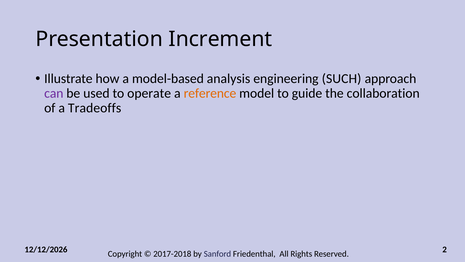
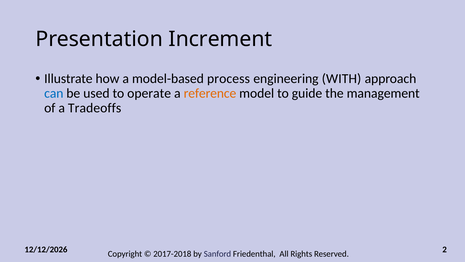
analysis: analysis -> process (229, 79)
SUCH: SUCH -> WITH (342, 79)
can colour: purple -> blue (54, 93)
collaboration: collaboration -> management (383, 93)
